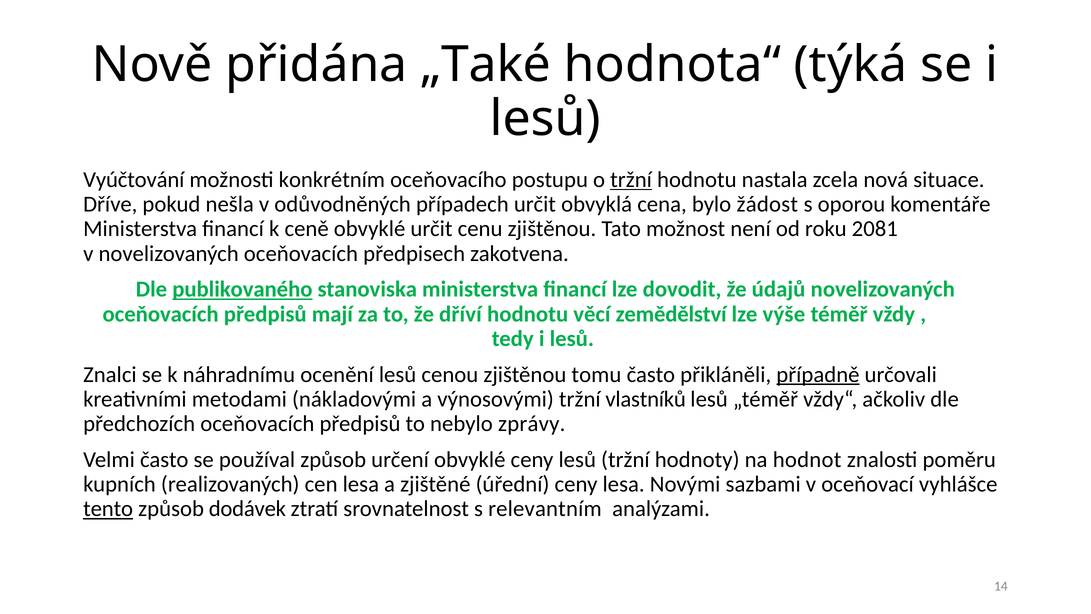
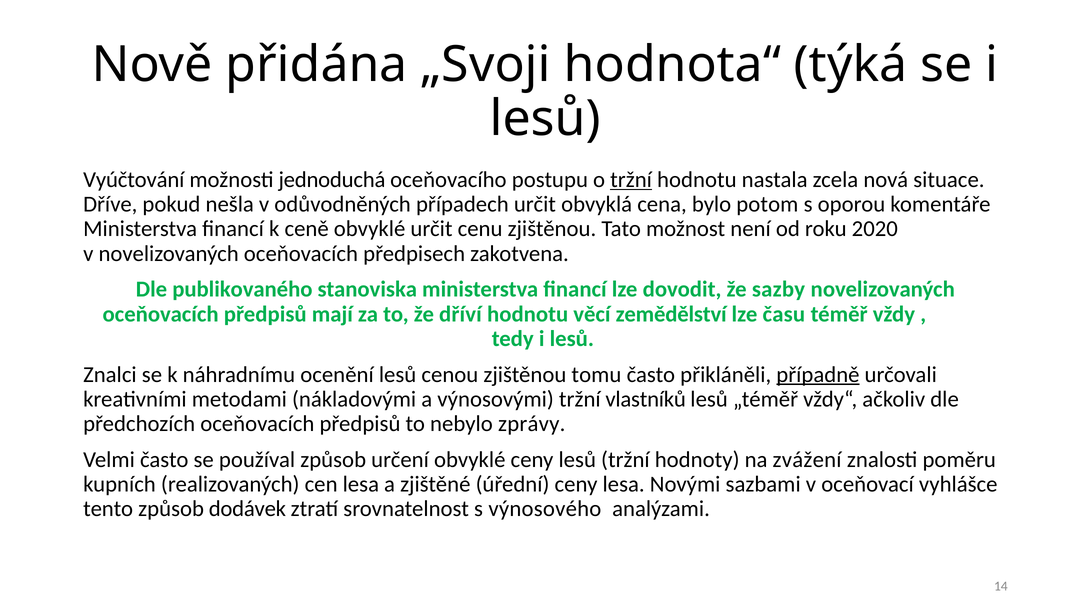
„Také: „Také -> „Svoji (486, 65)
konkrétním: konkrétním -> jednoduchá (332, 180)
žádost: žádost -> potom (767, 204)
2081: 2081 -> 2020 (875, 229)
publikovaného underline: present -> none (242, 289)
údajů: údajů -> sazby (778, 289)
výše: výše -> času (784, 314)
hodnot: hodnot -> zvážení (807, 460)
tento underline: present -> none (108, 509)
relevantním: relevantním -> výnosového (545, 509)
